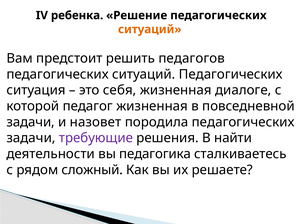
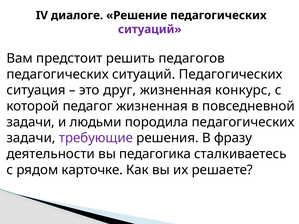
ребенка: ребенка -> диалоге (77, 15)
ситуаций colour: orange -> purple (150, 29)
себя: себя -> друг (120, 90)
диалоге: диалоге -> конкурс (243, 90)
назовет: назовет -> людьми (96, 122)
найти: найти -> фразу (233, 138)
сложный: сложный -> карточке (92, 170)
